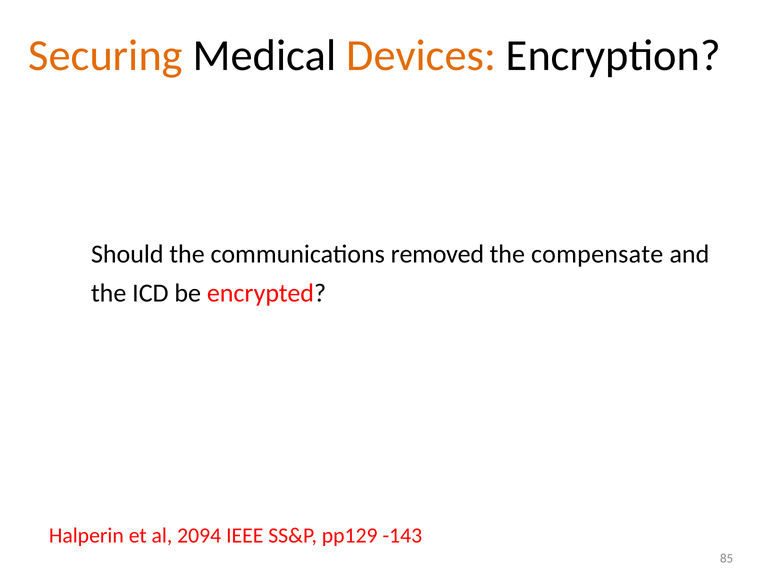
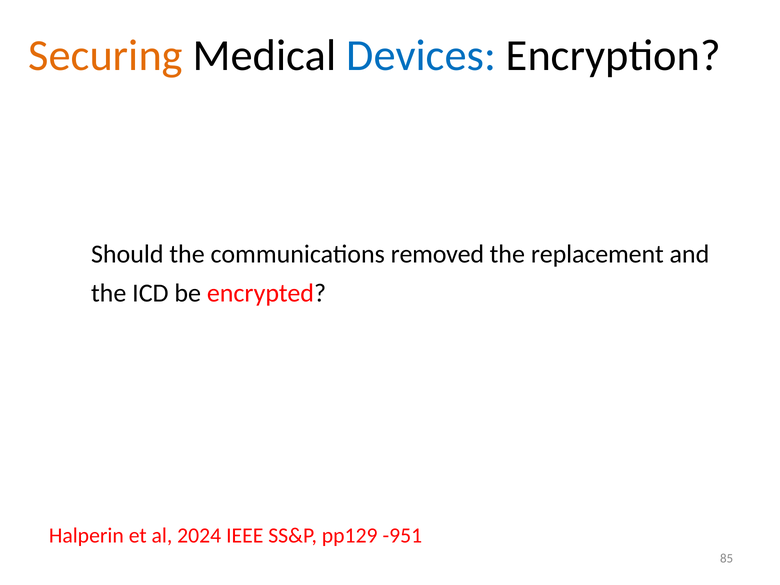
Devices colour: orange -> blue (421, 56)
compensate: compensate -> replacement (597, 254)
2094: 2094 -> 2024 (199, 536)
-143: -143 -> -951 (402, 536)
